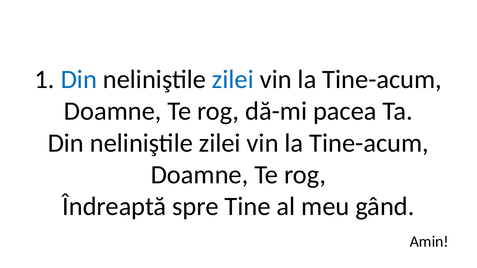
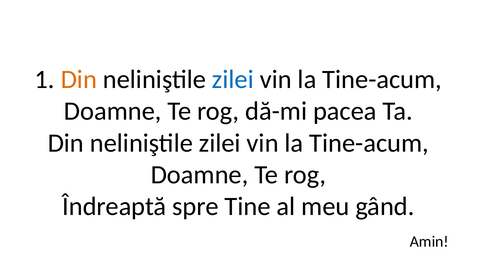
Din colour: blue -> orange (79, 80)
